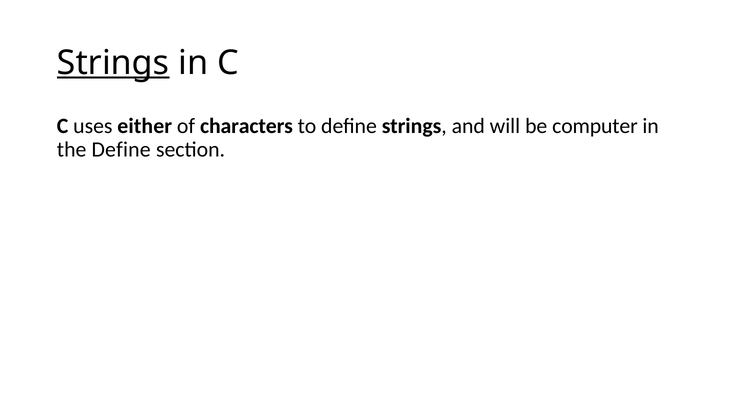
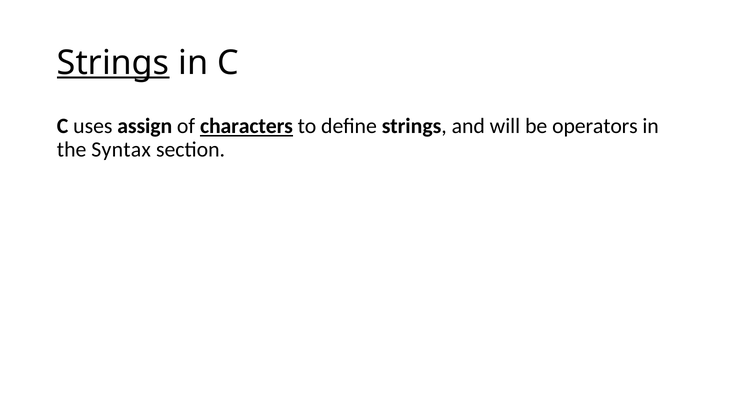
either: either -> assign (145, 126)
characters underline: none -> present (246, 126)
computer: computer -> operators (595, 126)
the Define: Define -> Syntax (121, 150)
